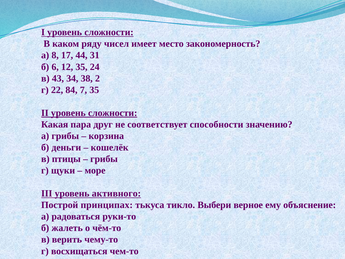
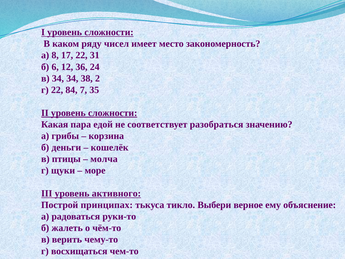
17 44: 44 -> 22 (82, 55)
12 35: 35 -> 36 (82, 67)
в 43: 43 -> 34 (58, 78)
друг: друг -> едой (103, 124)
способности: способности -> разобраться (217, 124)
грибы: грибы -> молча (104, 159)
